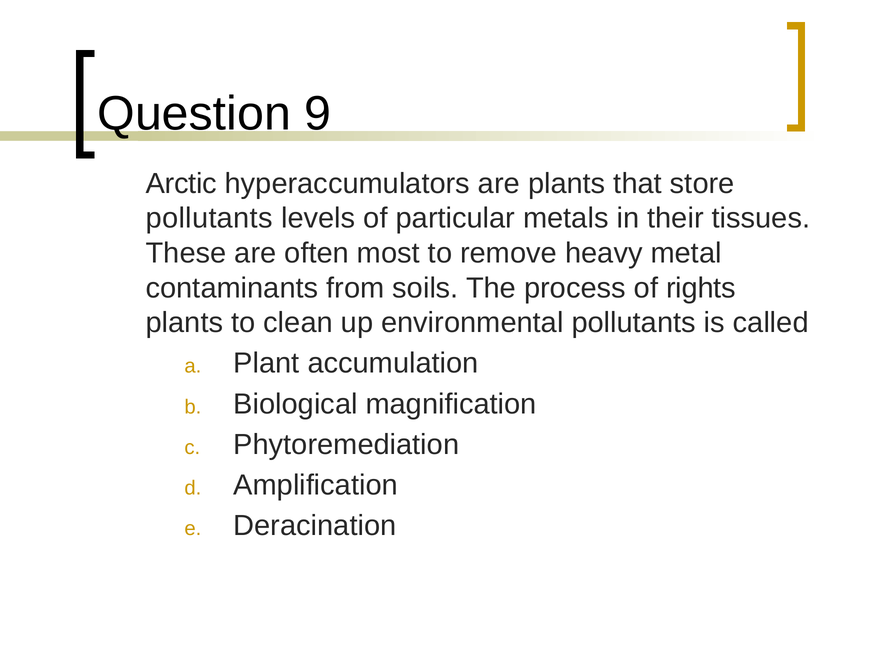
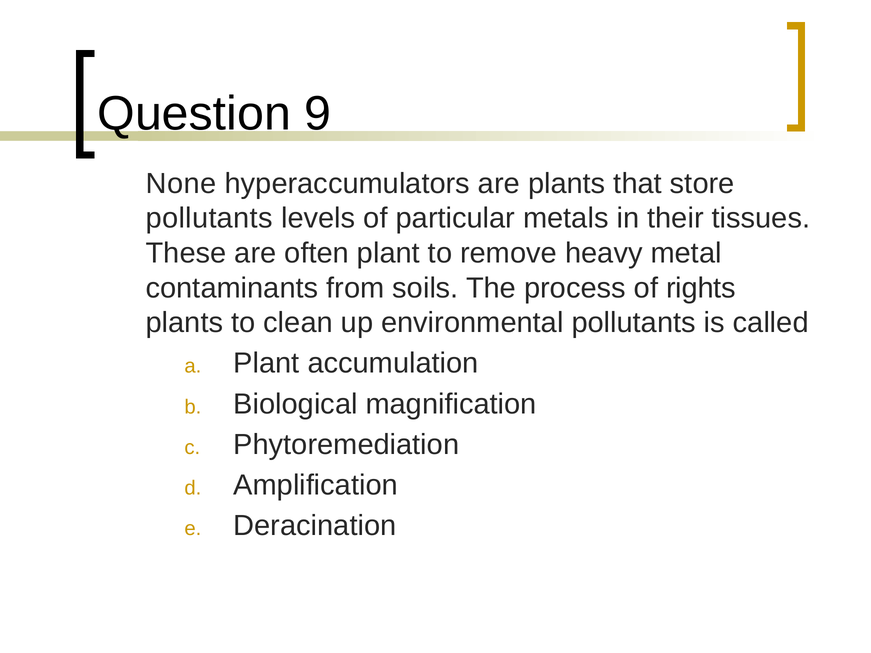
Arctic: Arctic -> None (181, 184)
often most: most -> plant (388, 253)
